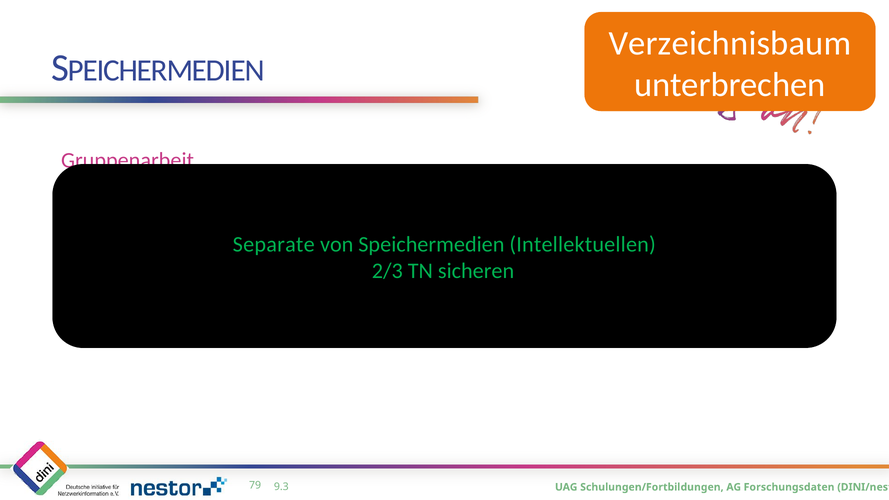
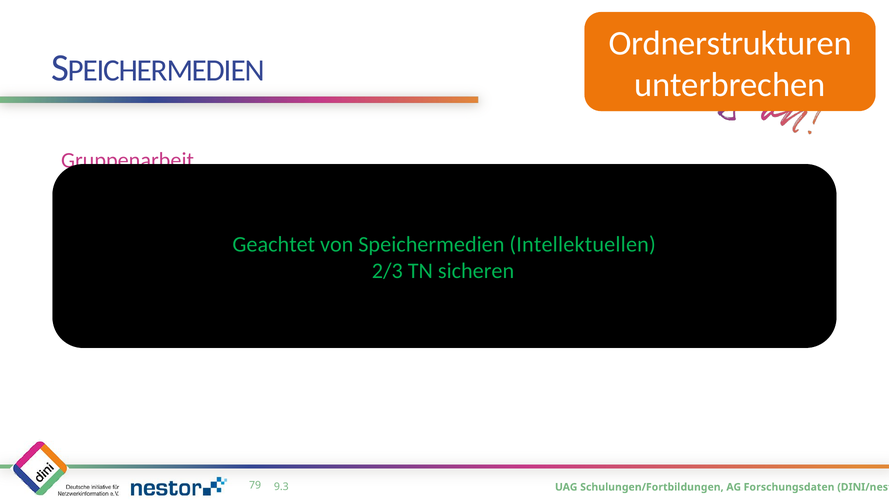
Verzeichnisbaum: Verzeichnisbaum -> Ordnerstrukturen (730, 43)
Separate: Separate -> Geachtet (274, 244)
